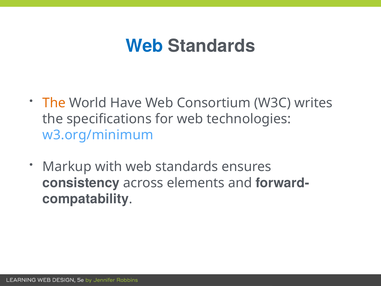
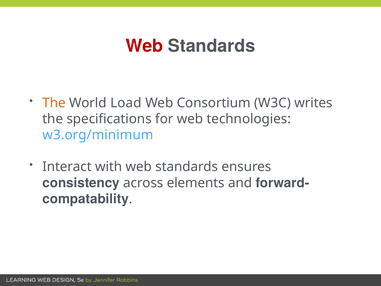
Web colour: blue -> red (144, 46)
Have: Have -> Load (126, 103)
Markup: Markup -> Interact (67, 167)
